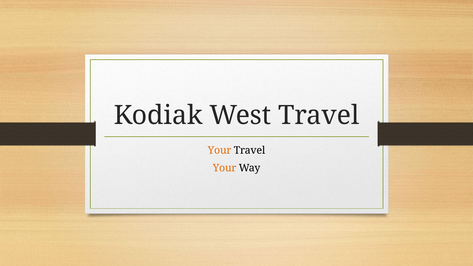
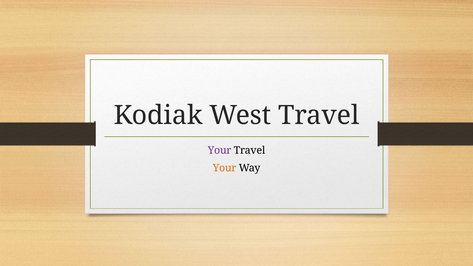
Your colour: orange -> purple (220, 151)
